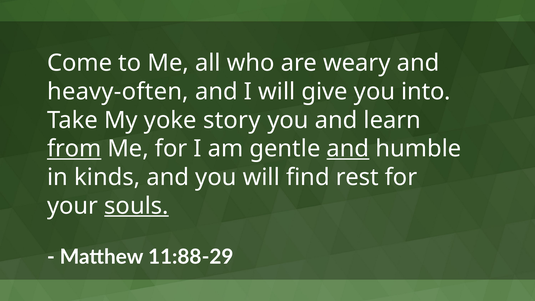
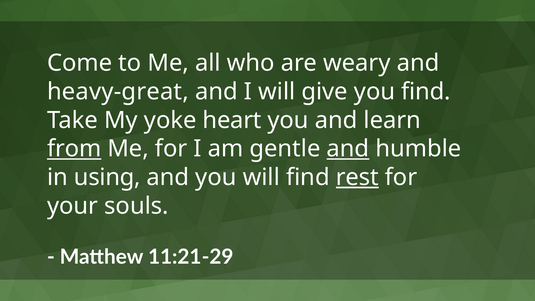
heavy-often: heavy-often -> heavy-great (118, 92)
you into: into -> find (426, 92)
story: story -> heart (232, 120)
kinds: kinds -> using (107, 177)
rest underline: none -> present (357, 177)
souls underline: present -> none (136, 206)
11:88-29: 11:88-29 -> 11:21-29 (191, 257)
